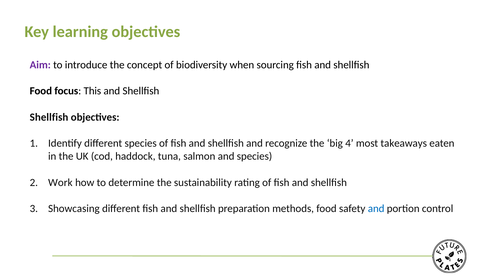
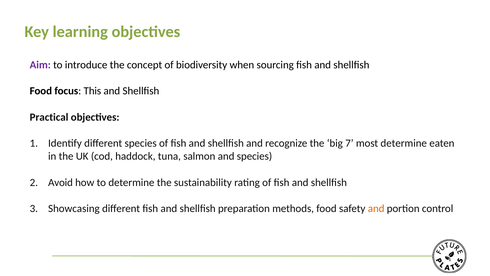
Shellfish: Shellfish -> Practical (49, 117)
4: 4 -> 7 (349, 143)
most takeaways: takeaways -> determine (404, 143)
Work: Work -> Avoid (60, 182)
and colour: blue -> orange (376, 208)
